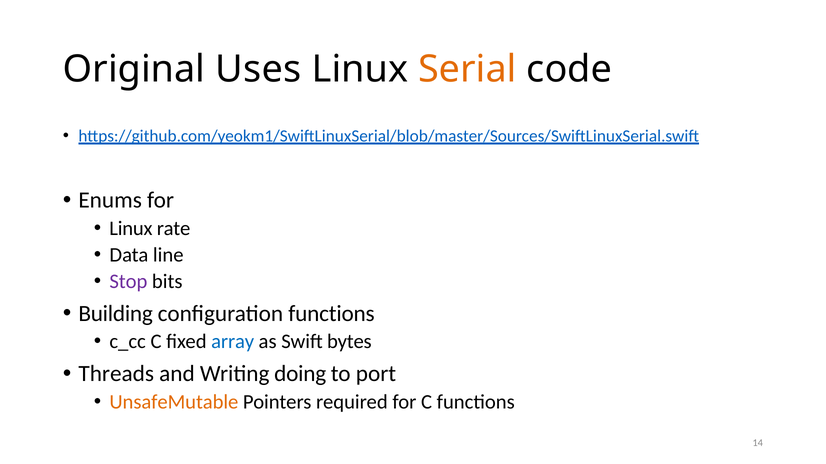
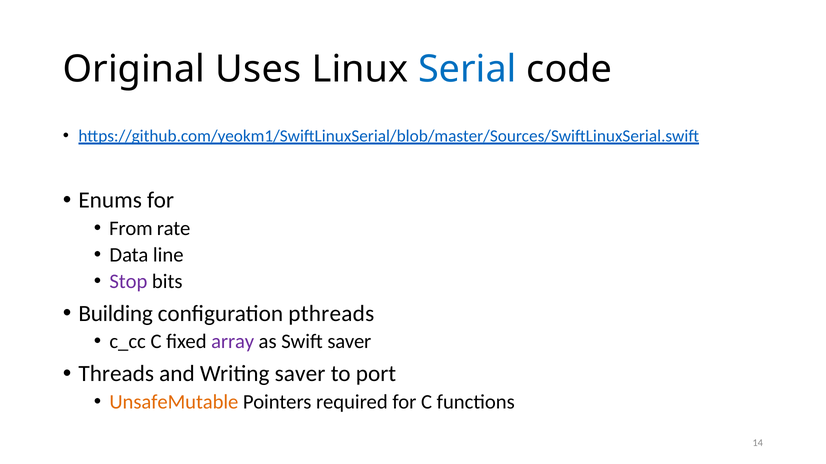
Serial colour: orange -> blue (467, 69)
Linux: Linux -> From (131, 229)
configuration functions: functions -> pthreads (331, 314)
array colour: blue -> purple (233, 342)
Swift bytes: bytes -> saver (349, 342)
Writing doing: doing -> saver (300, 374)
